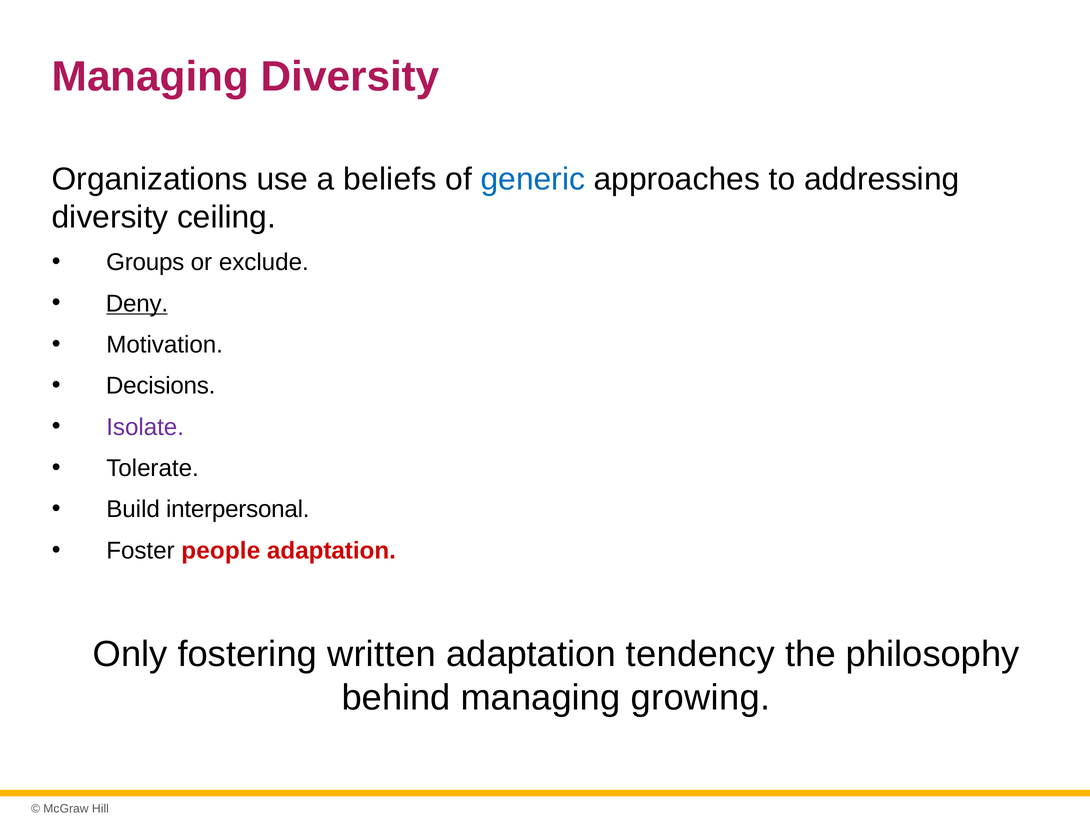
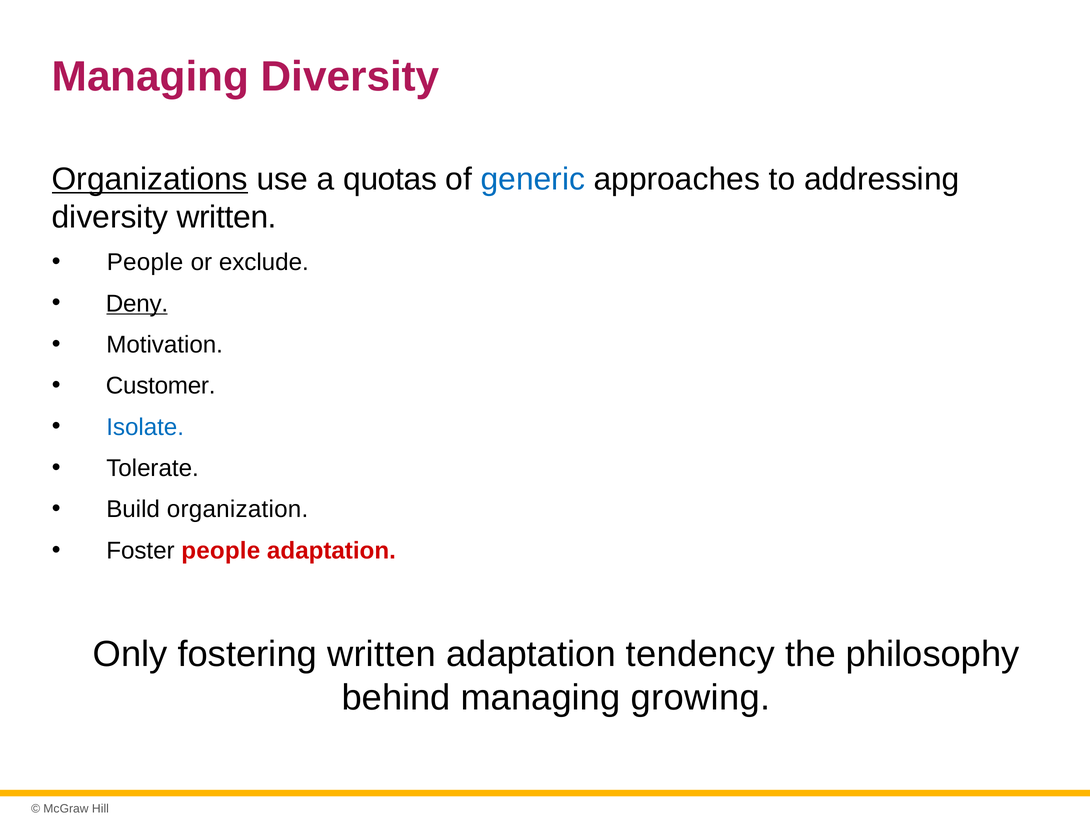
Organizations underline: none -> present (150, 179)
beliefs: beliefs -> quotas (390, 179)
diversity ceiling: ceiling -> written (227, 217)
Groups: Groups -> People (145, 262)
Decisions: Decisions -> Customer (161, 386)
Isolate colour: purple -> blue (145, 427)
interpersonal: interpersonal -> organization (238, 509)
